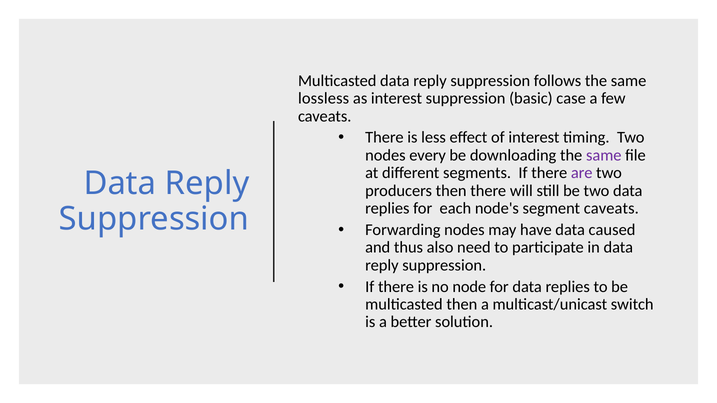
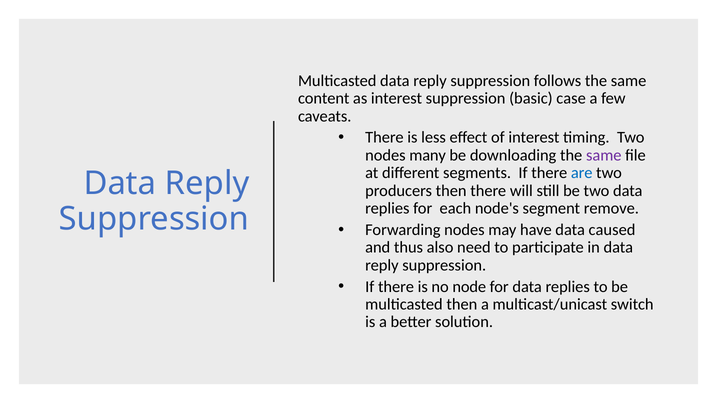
lossless: lossless -> content (324, 98)
every: every -> many (428, 155)
are colour: purple -> blue (582, 173)
segment caveats: caveats -> remove (611, 209)
